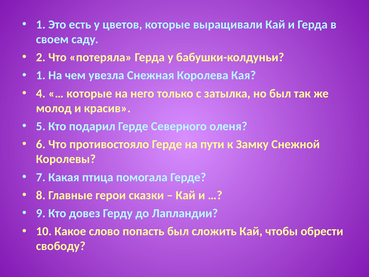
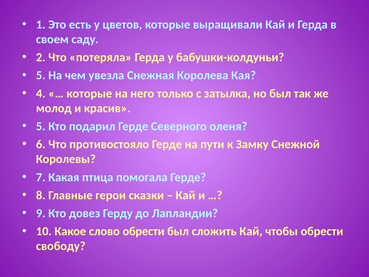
1: 1 -> 5 (41, 75)
слово попасть: попасть -> обрести (144, 231)
